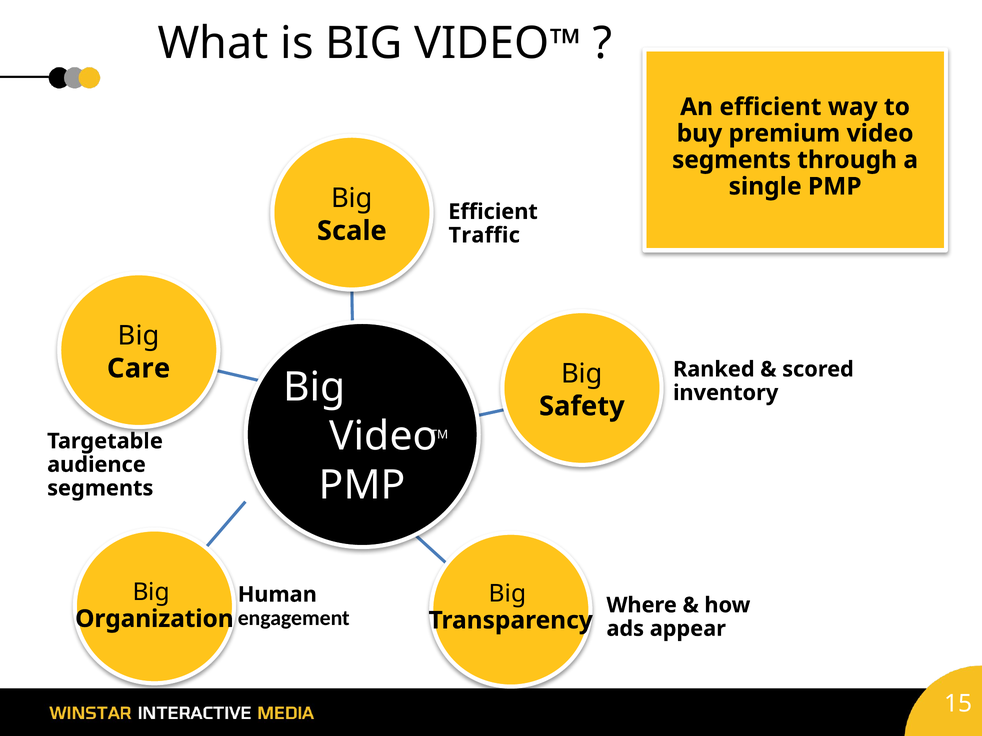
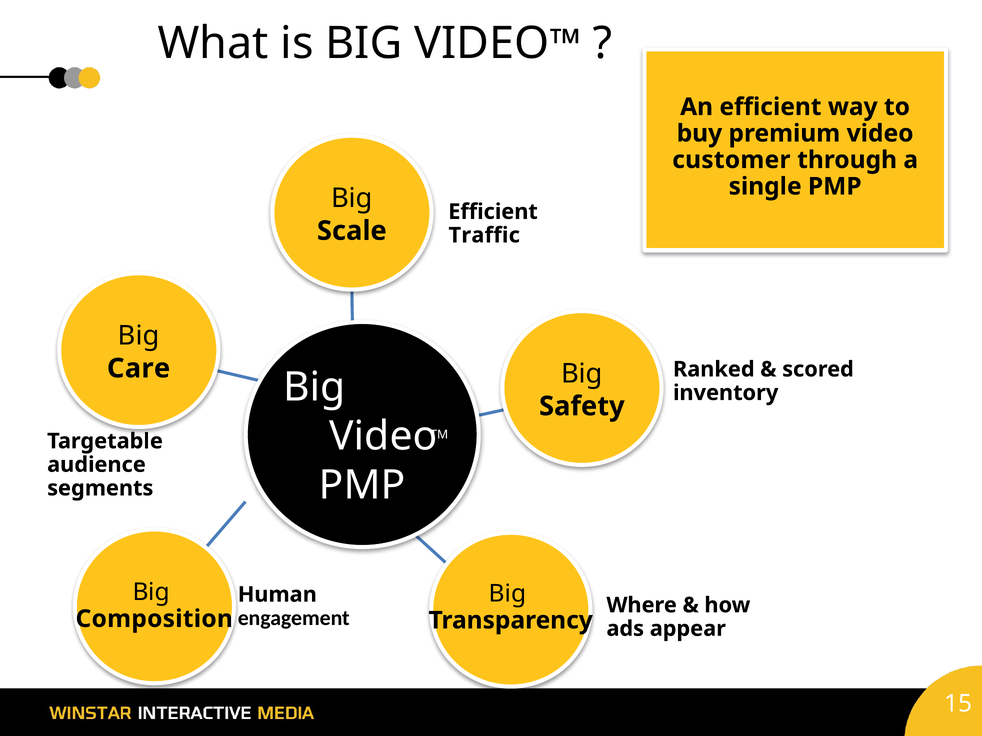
segments: segments -> customer (731, 160)
Organization: Organization -> Composition (154, 619)
